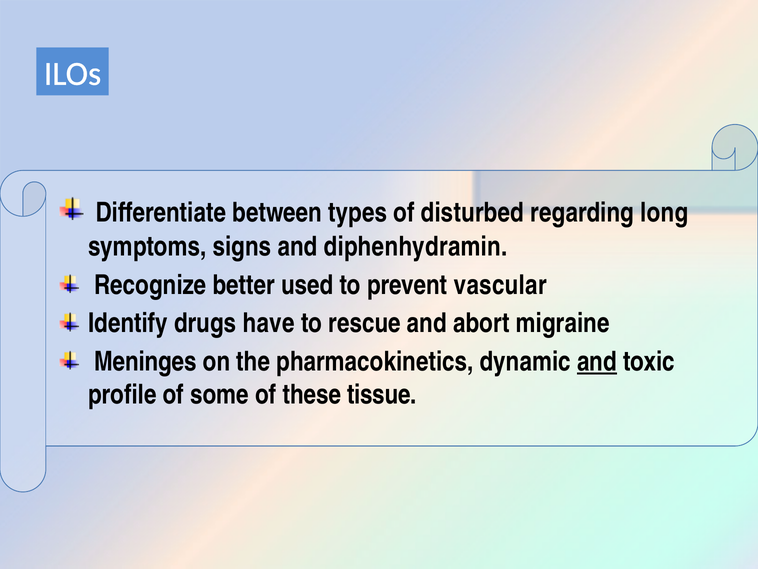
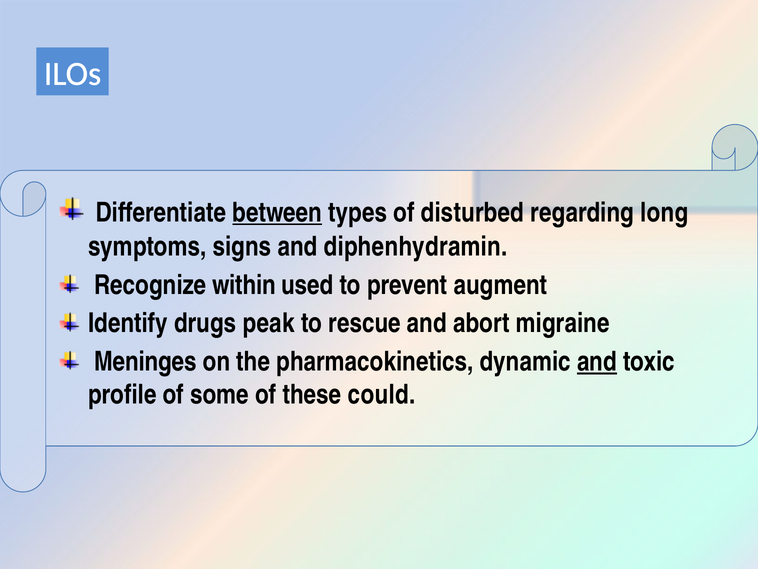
between underline: none -> present (277, 212)
better: better -> within (244, 285)
vascular: vascular -> augment (500, 285)
have: have -> peak (269, 323)
tissue: tissue -> could (382, 394)
